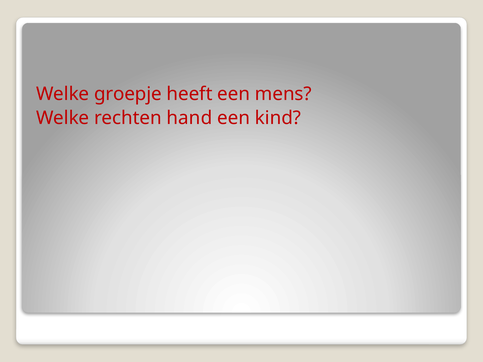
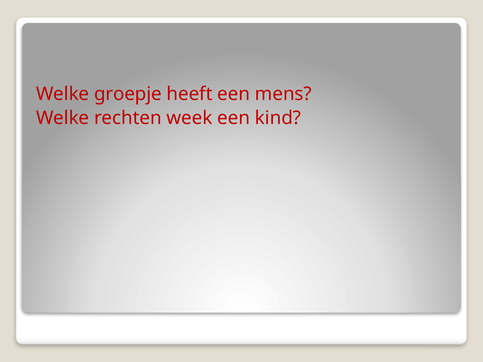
hand: hand -> week (189, 118)
